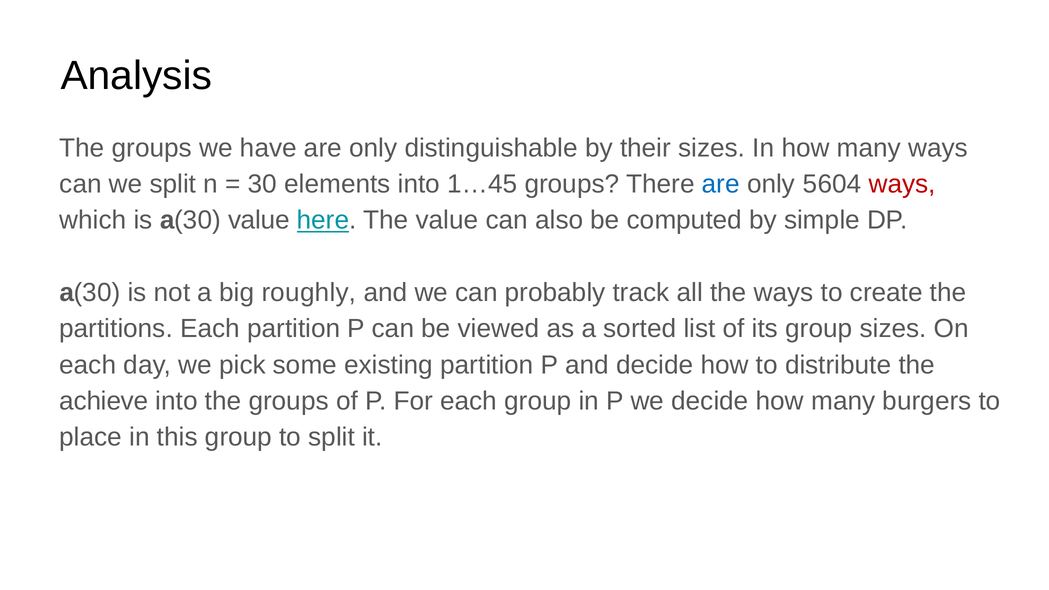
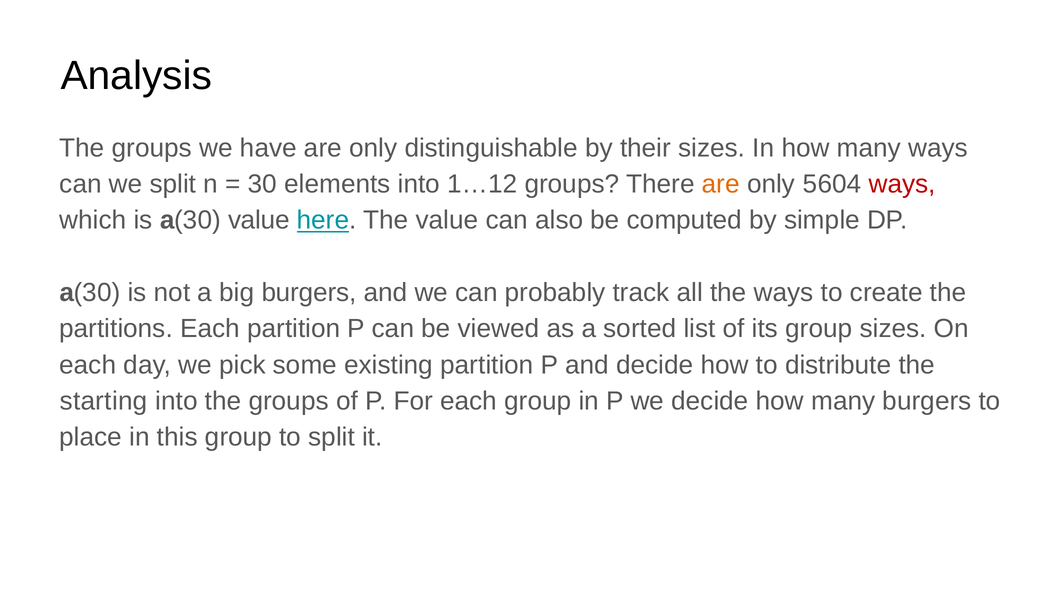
1…45: 1…45 -> 1…12 (482, 184)
are colour: blue -> orange (721, 184)
big roughly: roughly -> burgers (309, 293)
achieve: achieve -> starting (104, 401)
